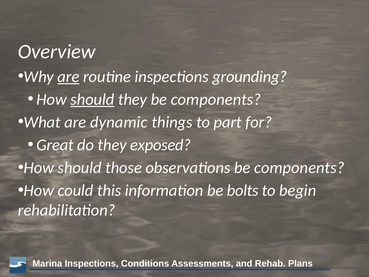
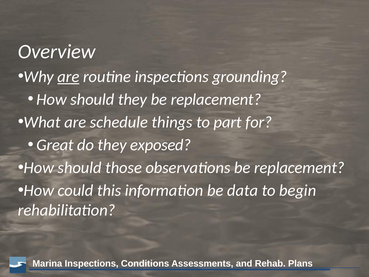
should underline: present -> none (92, 99)
they be components: components -> replacement (216, 99)
dynamic: dynamic -> schedule (119, 122)
observations be components: components -> replacement (299, 168)
bolts: bolts -> data (243, 190)
